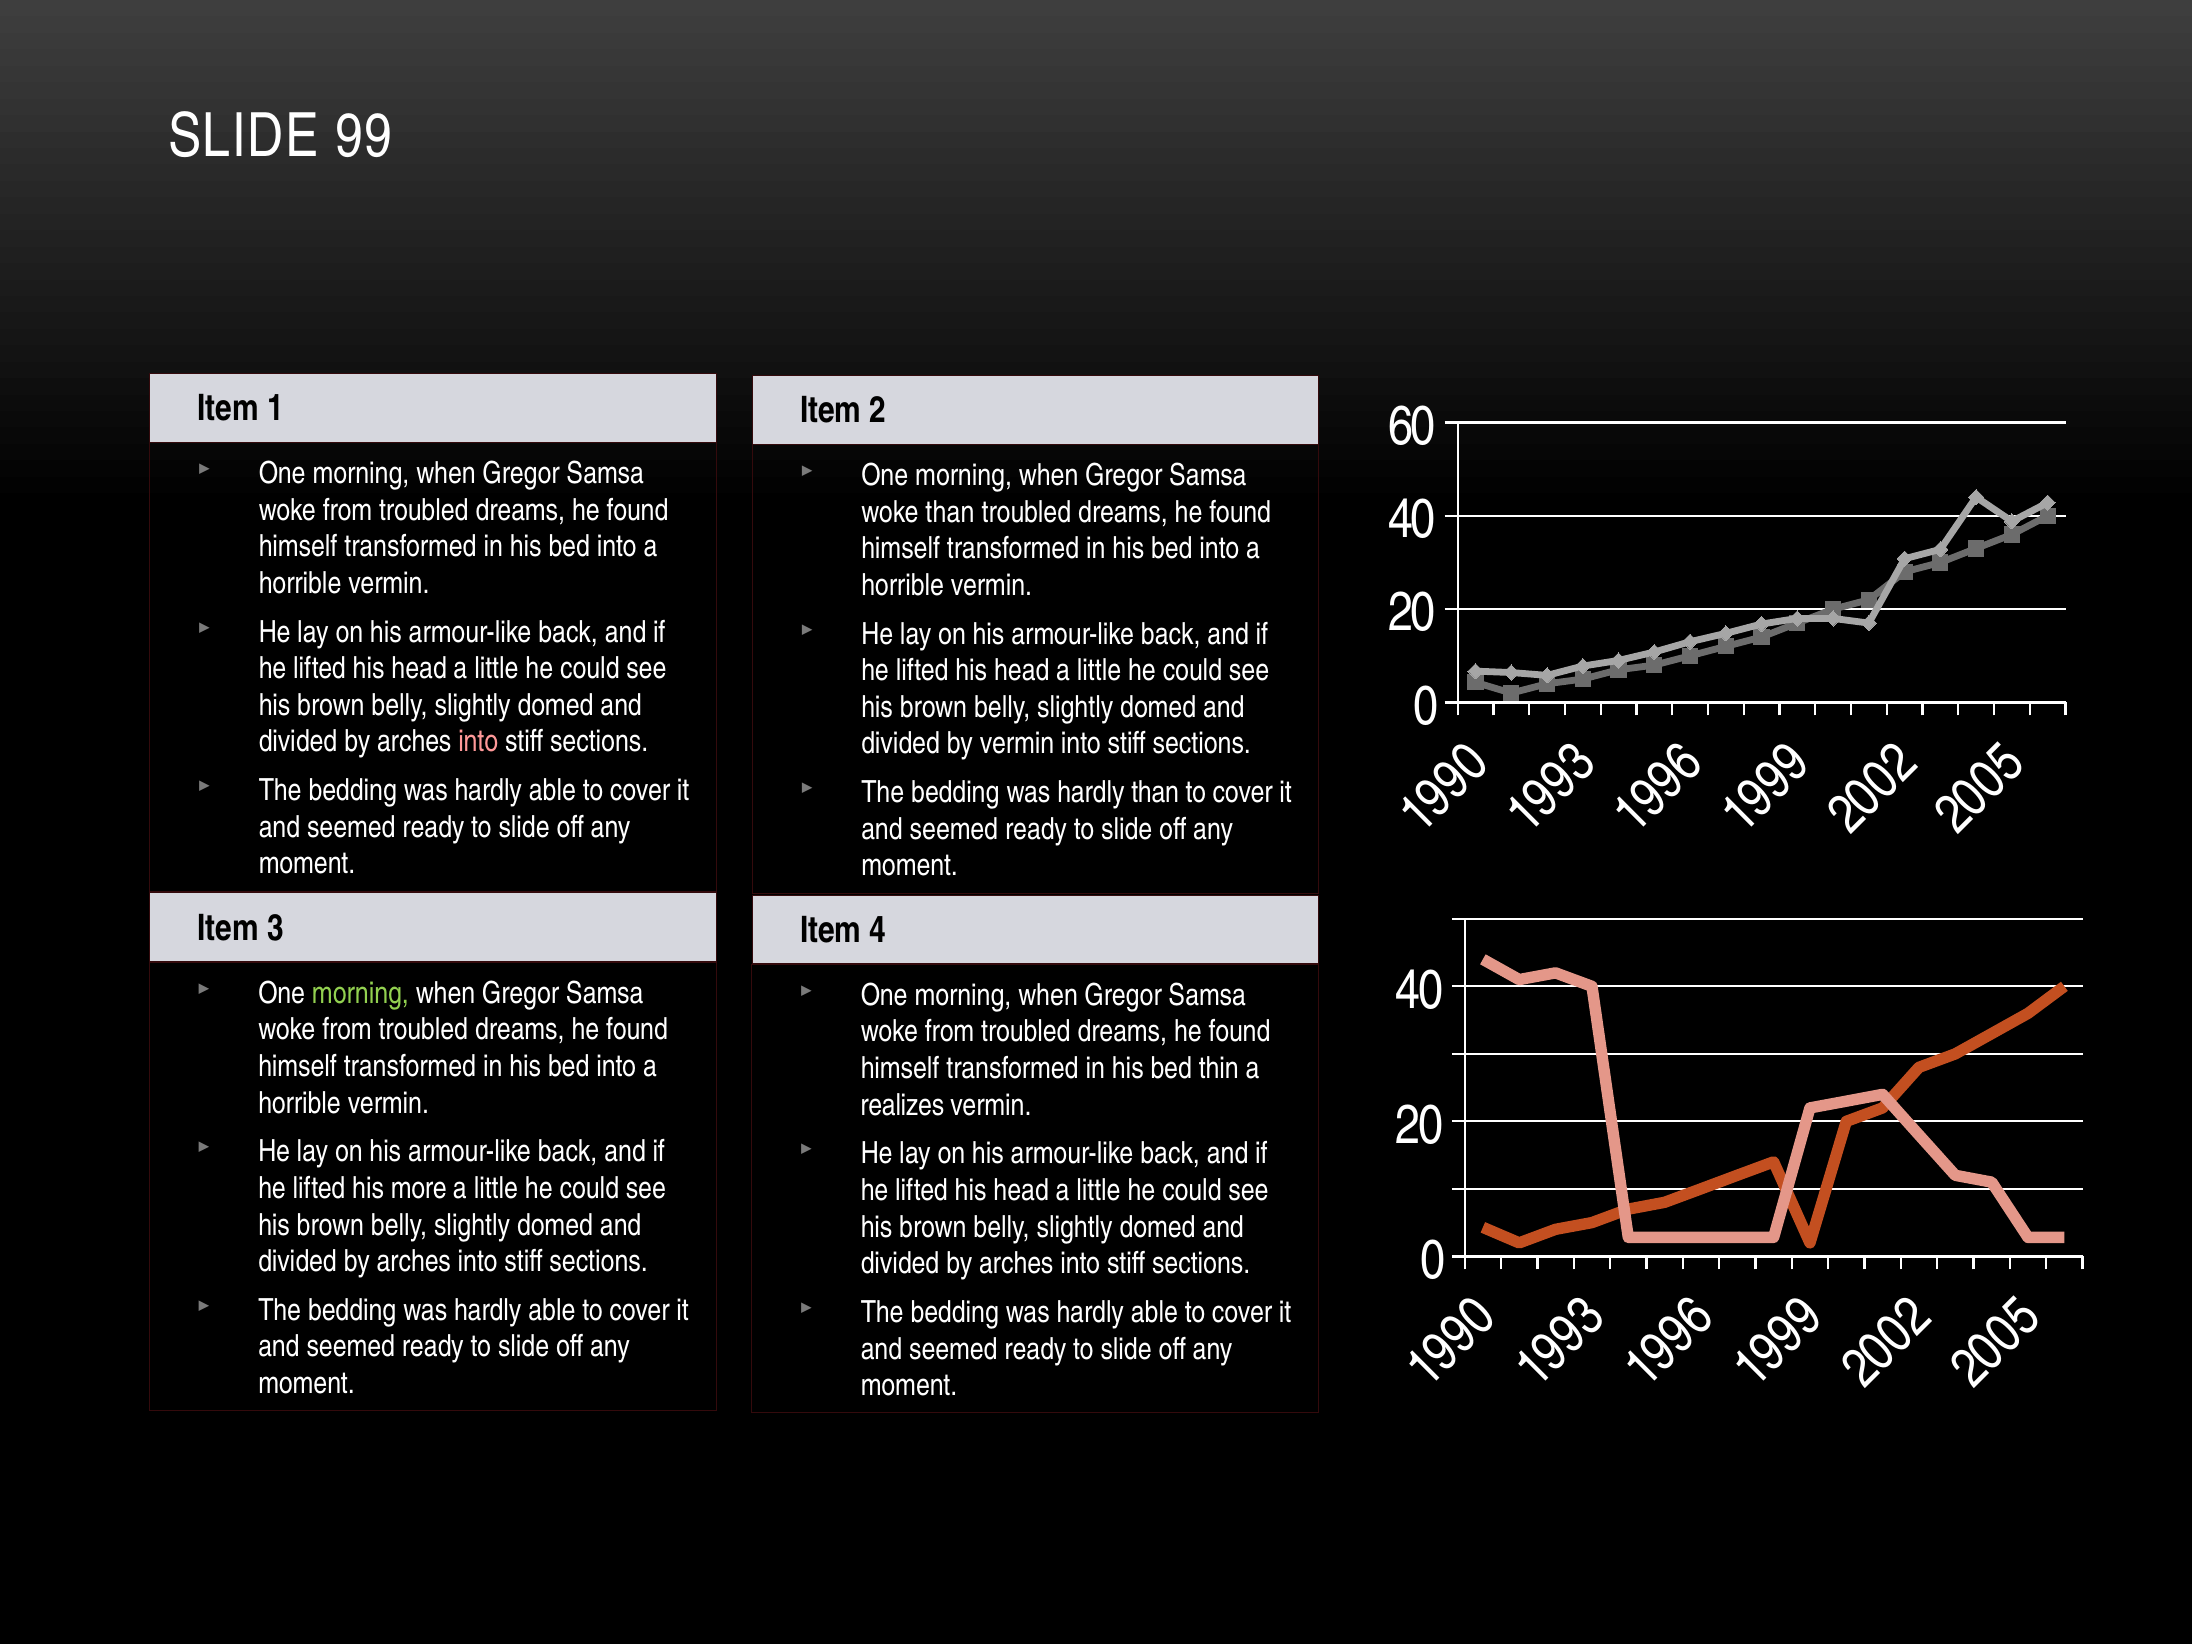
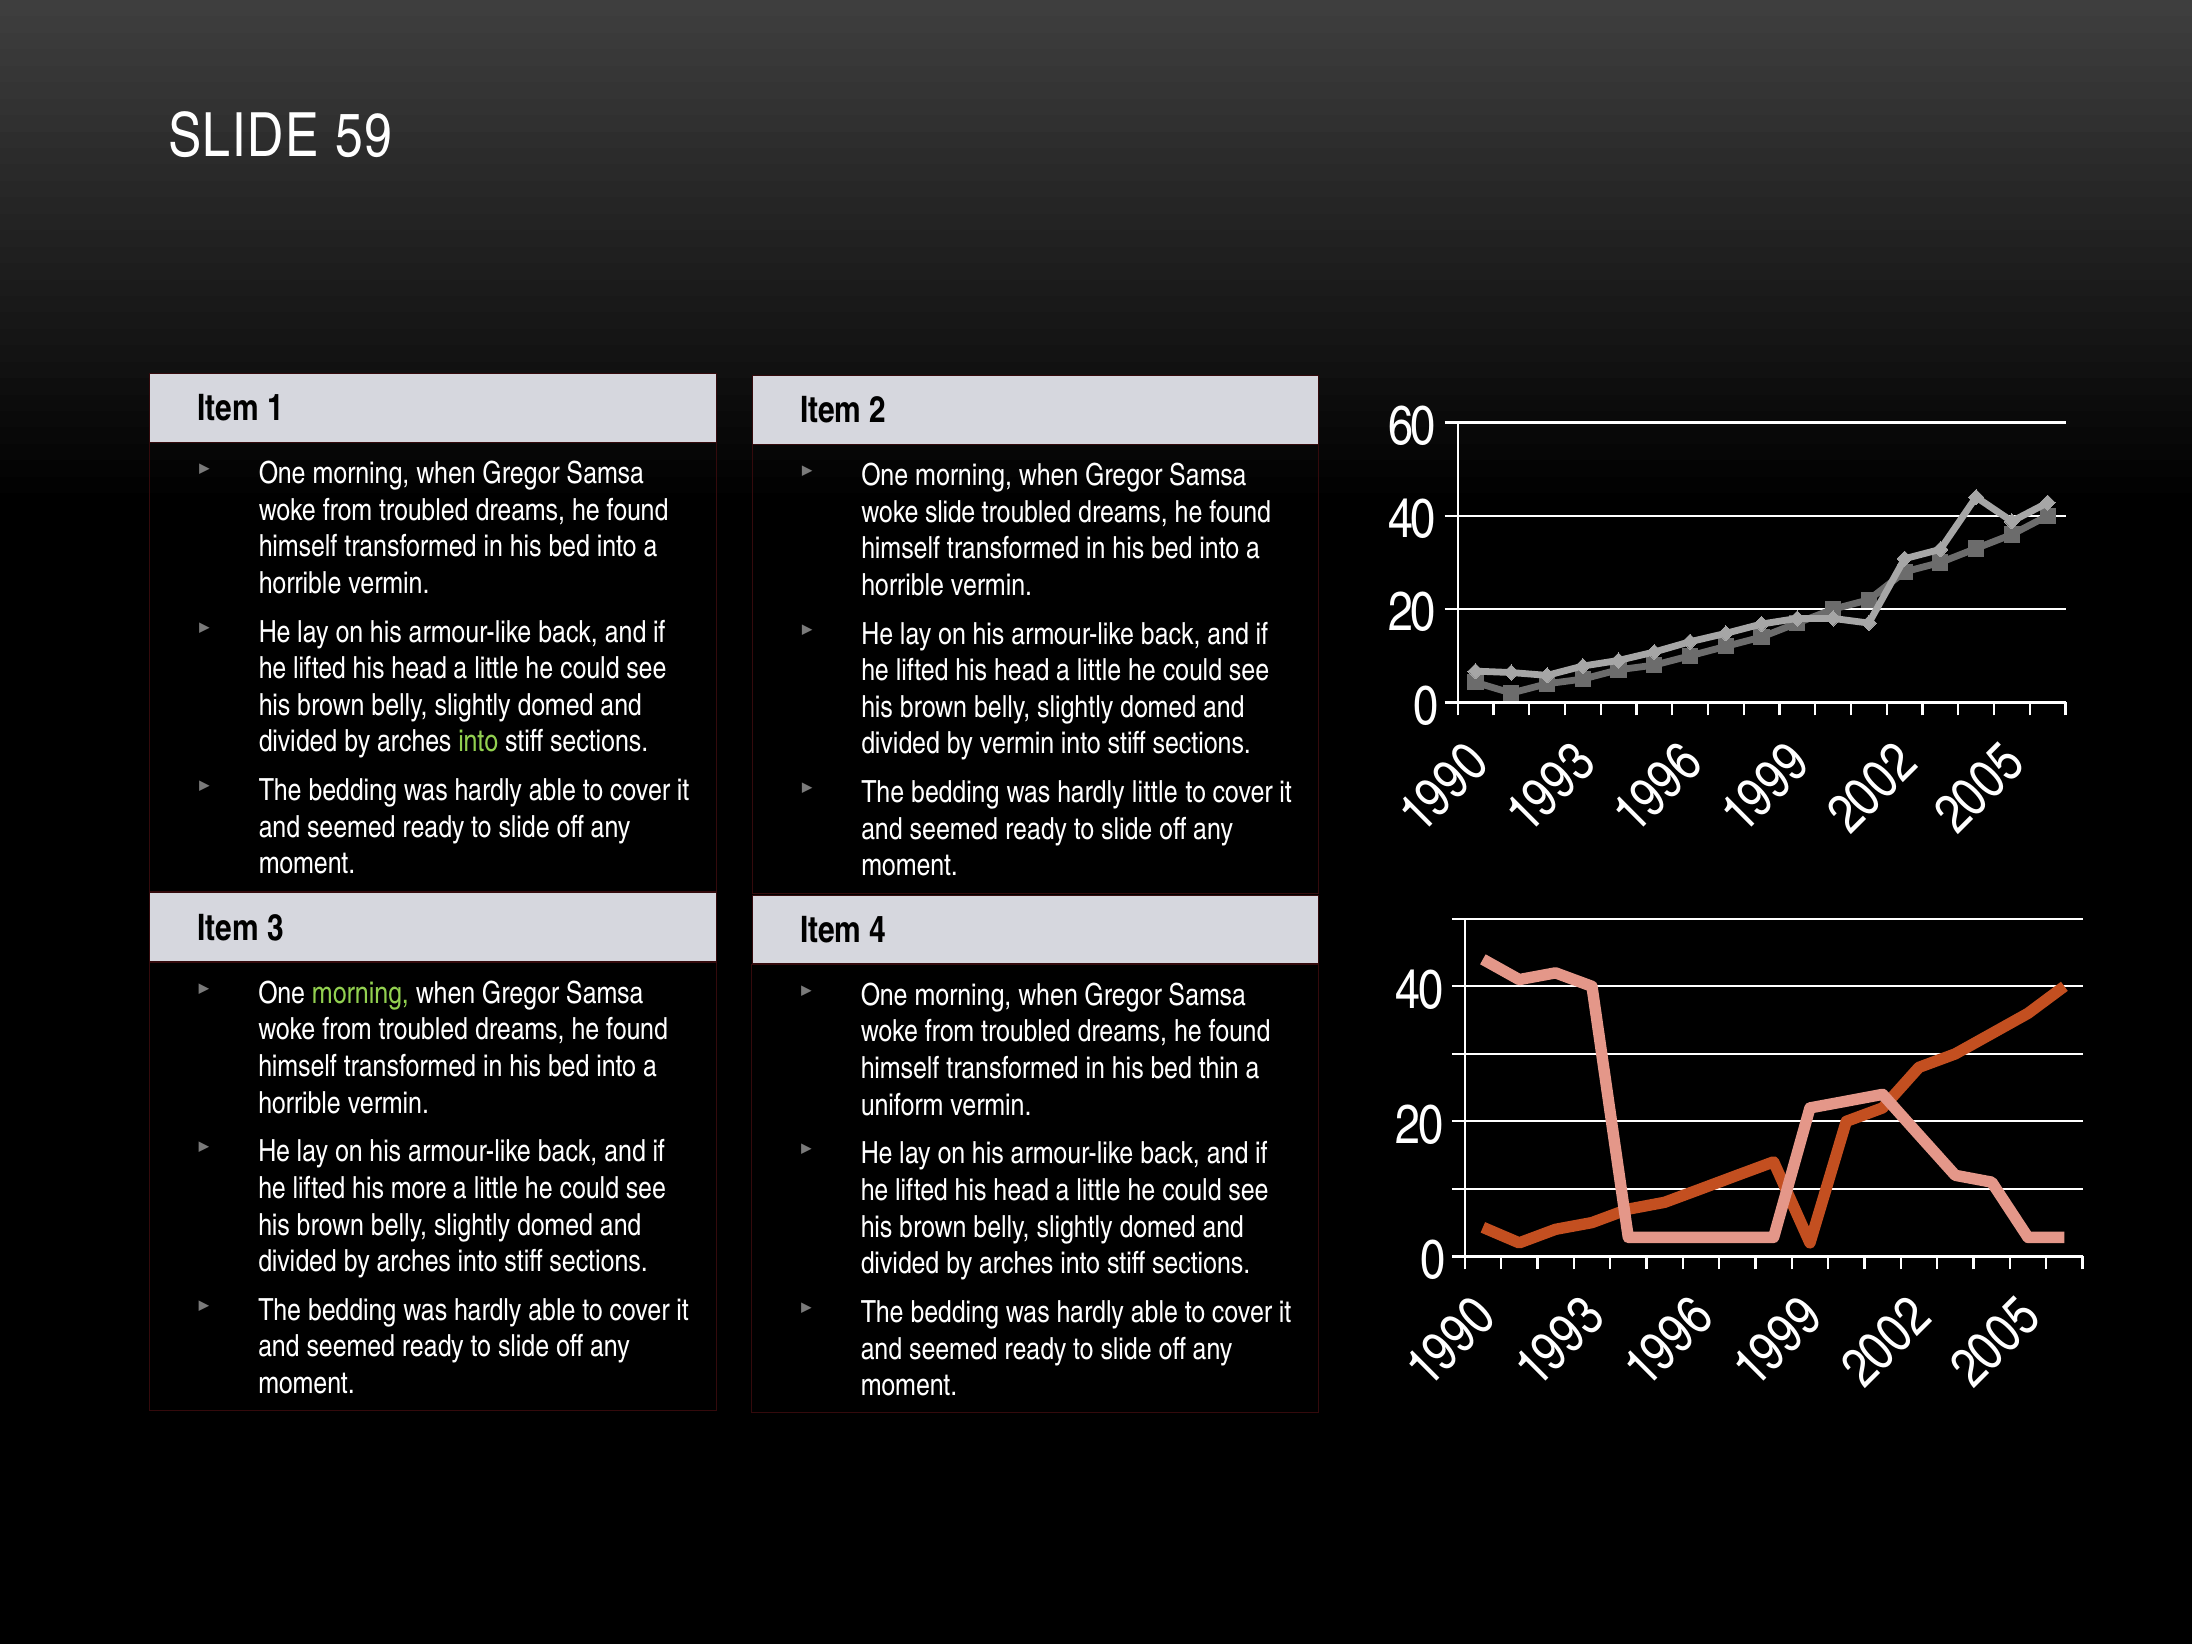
99: 99 -> 59 (364, 137)
woke than: than -> slide (950, 512)
into colour: pink -> light green (478, 742)
hardly than: than -> little (1155, 793)
realizes: realizes -> uniform (902, 1105)
